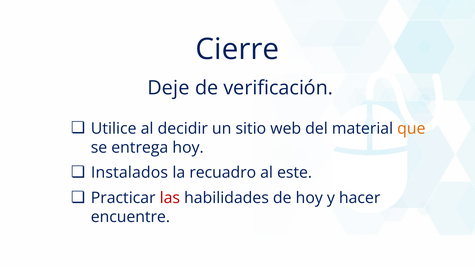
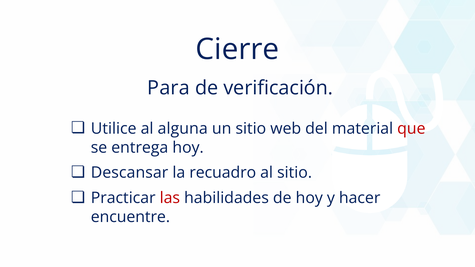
Deje: Deje -> Para (169, 88)
decidir: decidir -> alguna (183, 129)
que colour: orange -> red (411, 129)
Instalados: Instalados -> Descansar (130, 173)
al este: este -> sitio (295, 173)
